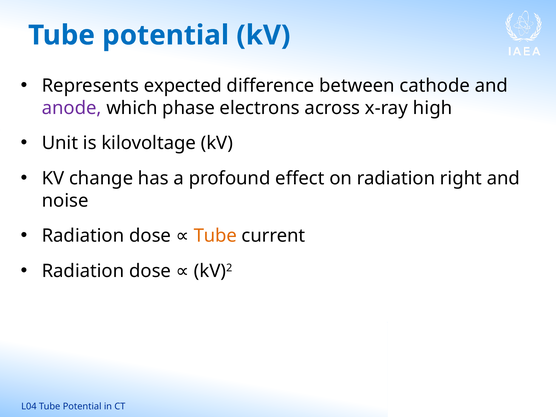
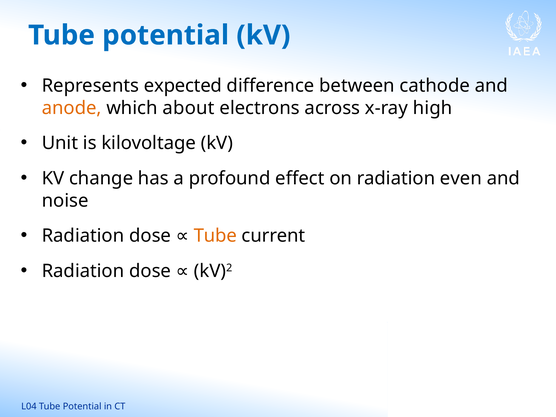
anode colour: purple -> orange (72, 108)
phase: phase -> about (188, 108)
right: right -> even (461, 178)
